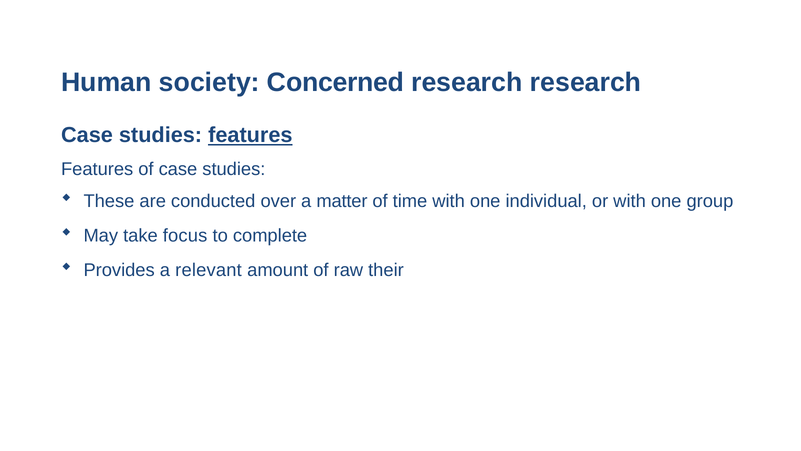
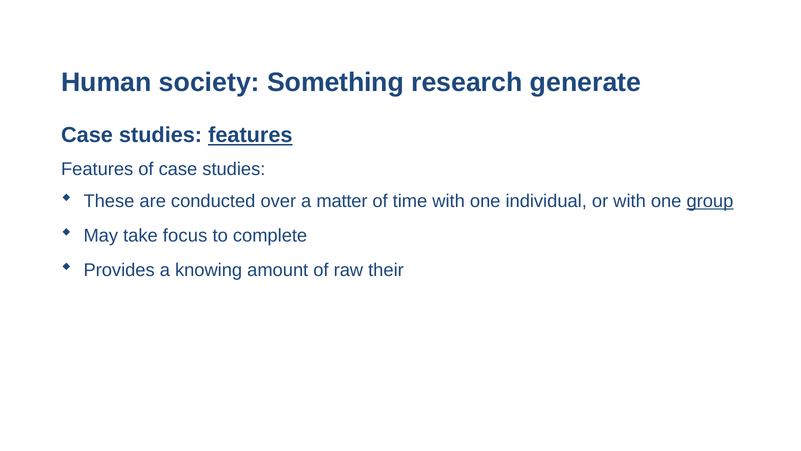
Concerned: Concerned -> Something (336, 82)
research research: research -> generate (586, 82)
group underline: none -> present (710, 201)
relevant: relevant -> knowing (209, 270)
